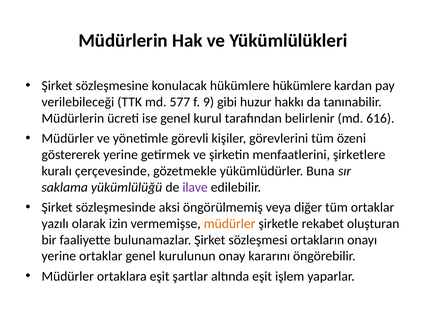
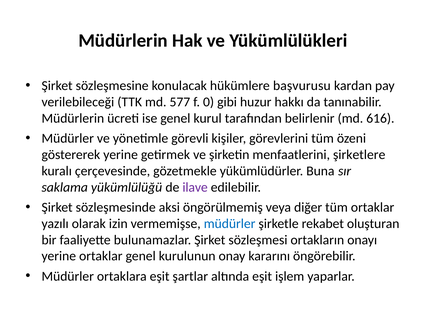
hükümlere hükümlere: hükümlere -> başvurusu (302, 86)
9: 9 -> 0 (209, 102)
müdürler colour: orange -> blue (230, 224)
